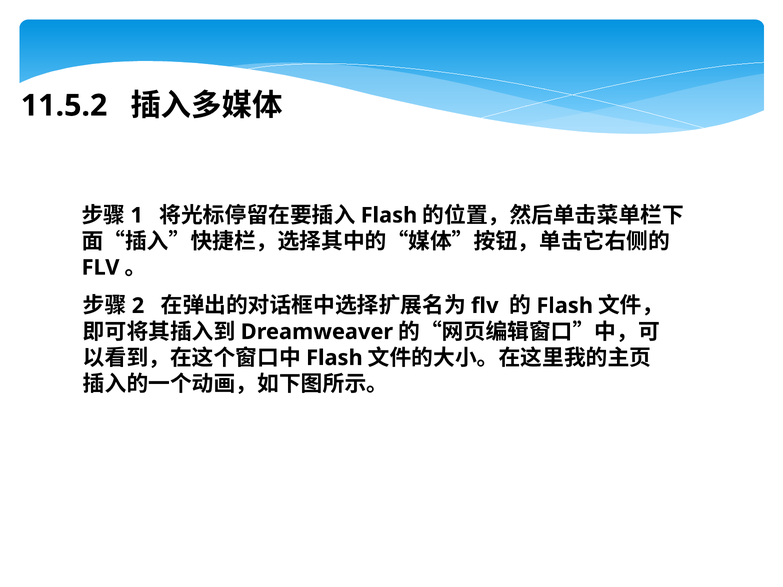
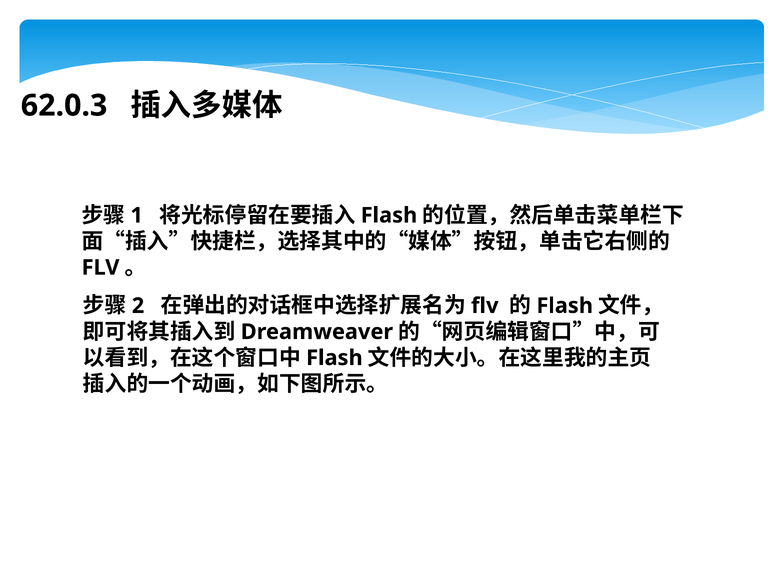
11.5.2: 11.5.2 -> 62.0.3 (64, 106)
